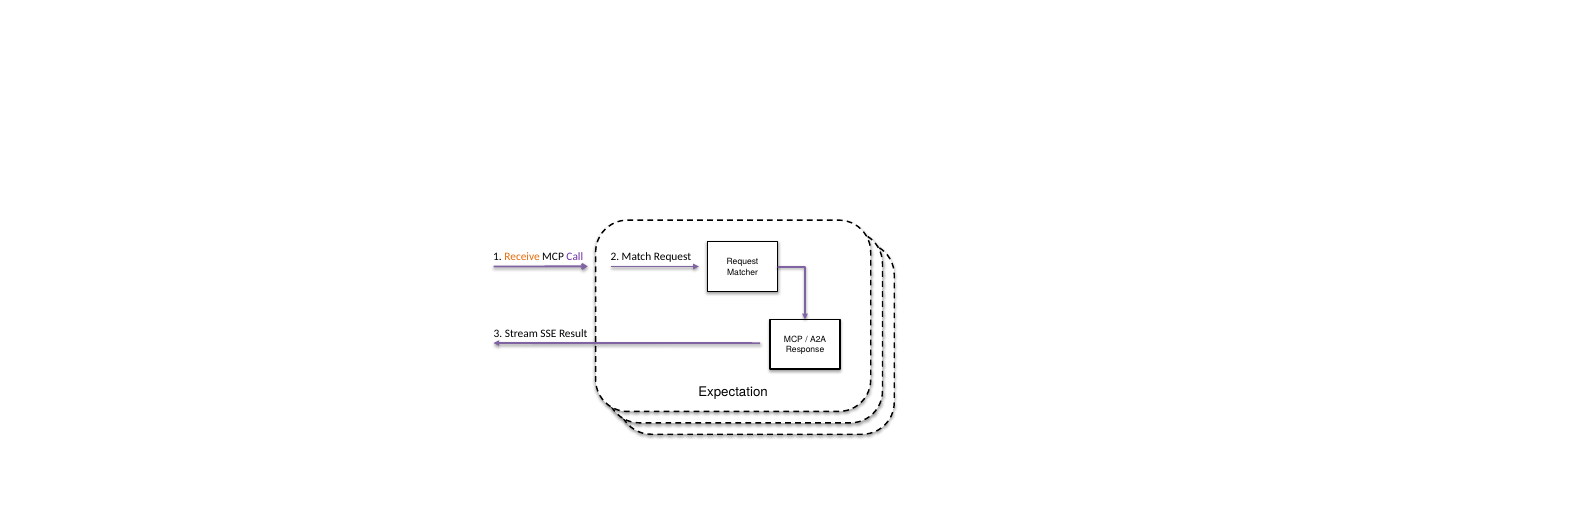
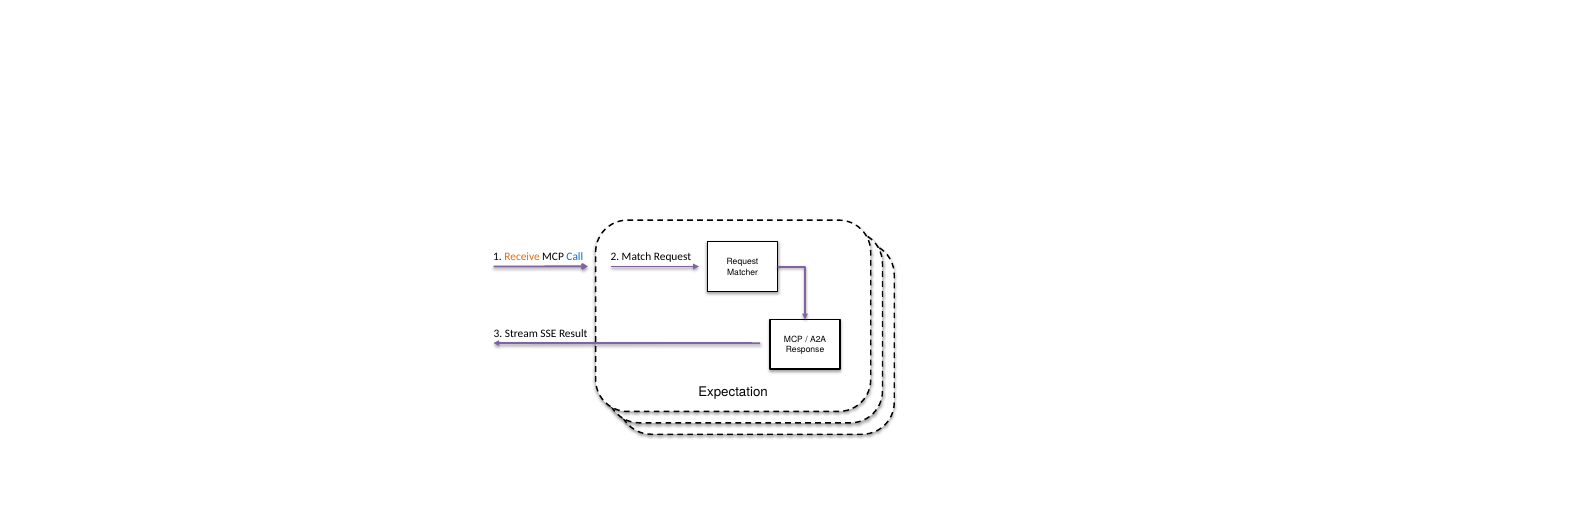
Call colour: purple -> blue (575, 257)
